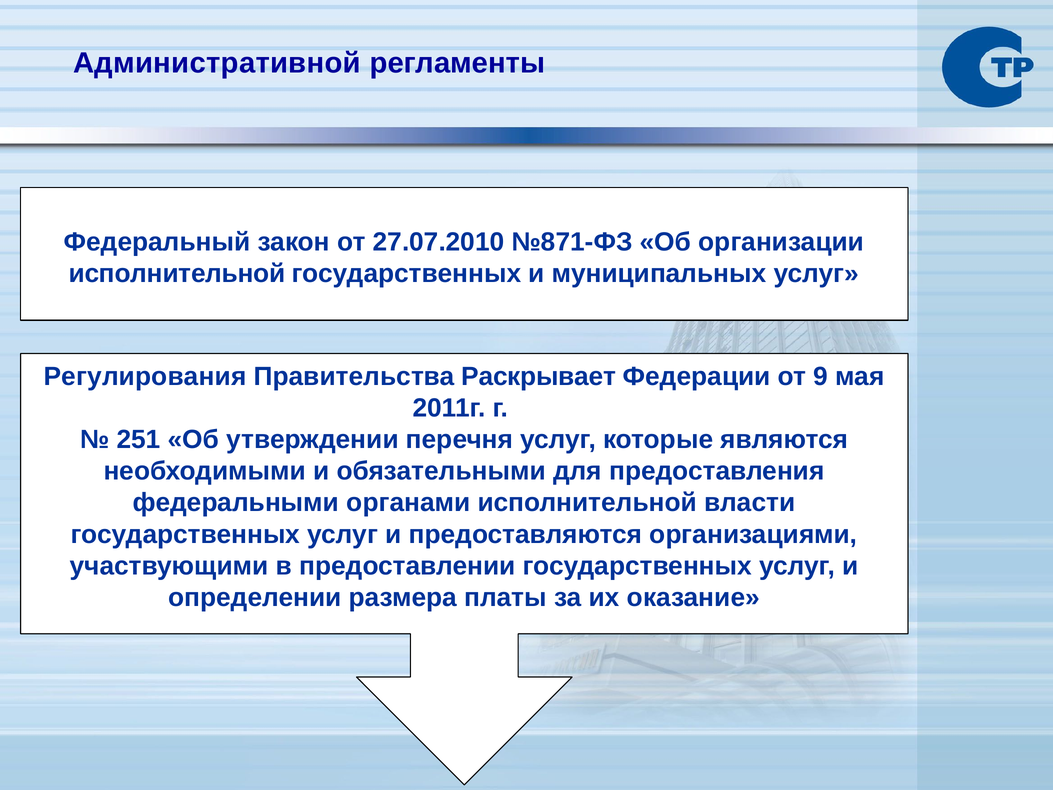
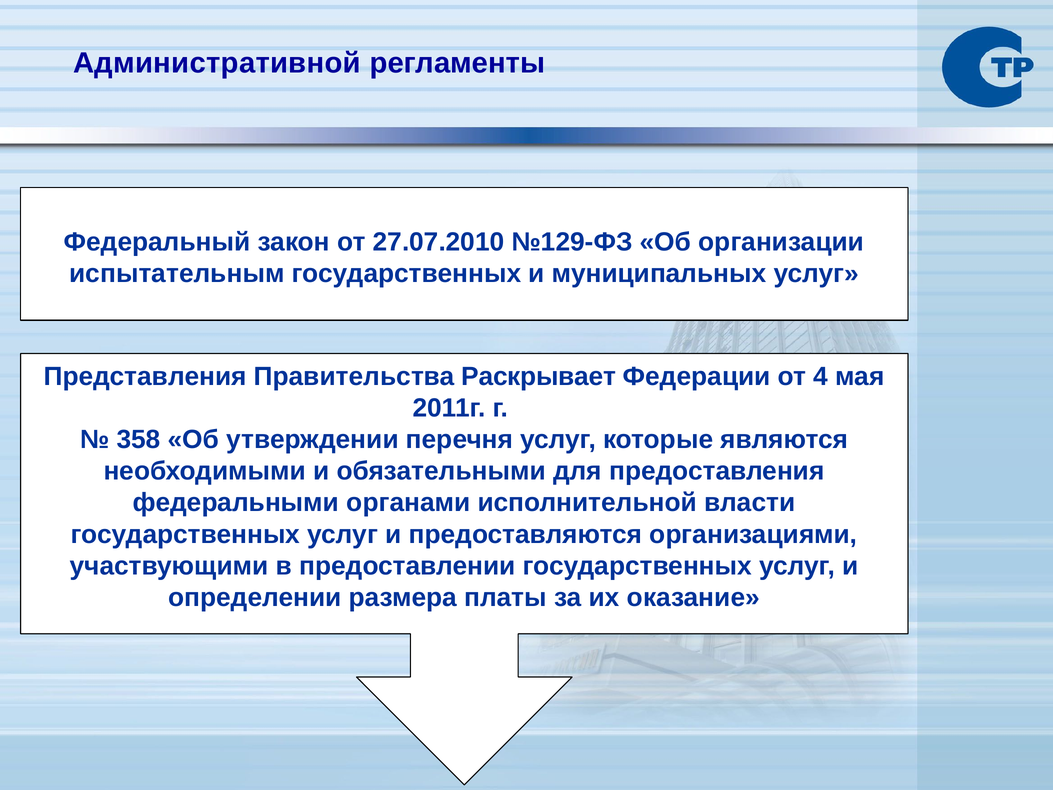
№871-ФЗ: №871-ФЗ -> №129-ФЗ (572, 242)
исполнительной: исполнительной -> испытательным (177, 274)
Регулирования: Регулирования -> Представления (145, 376)
9: 9 -> 4 (821, 376)
251: 251 -> 358 (139, 439)
